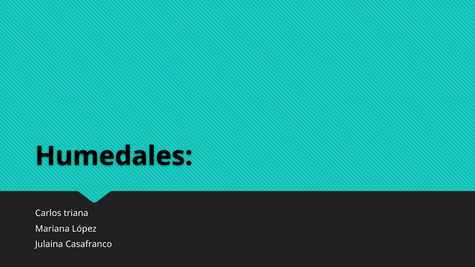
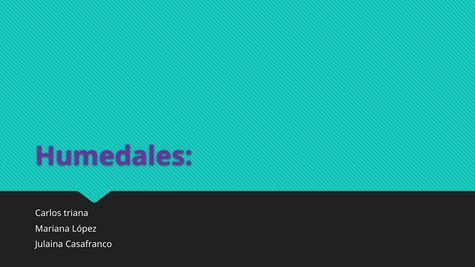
Humedales colour: black -> purple (114, 156)
